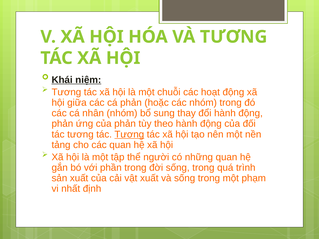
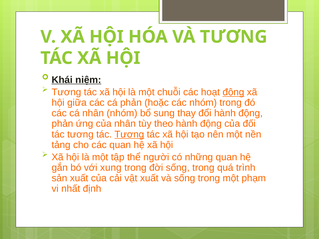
động underline: none -> present (233, 92)
của phản: phản -> nhân (125, 124)
phần: phần -> xung (111, 168)
